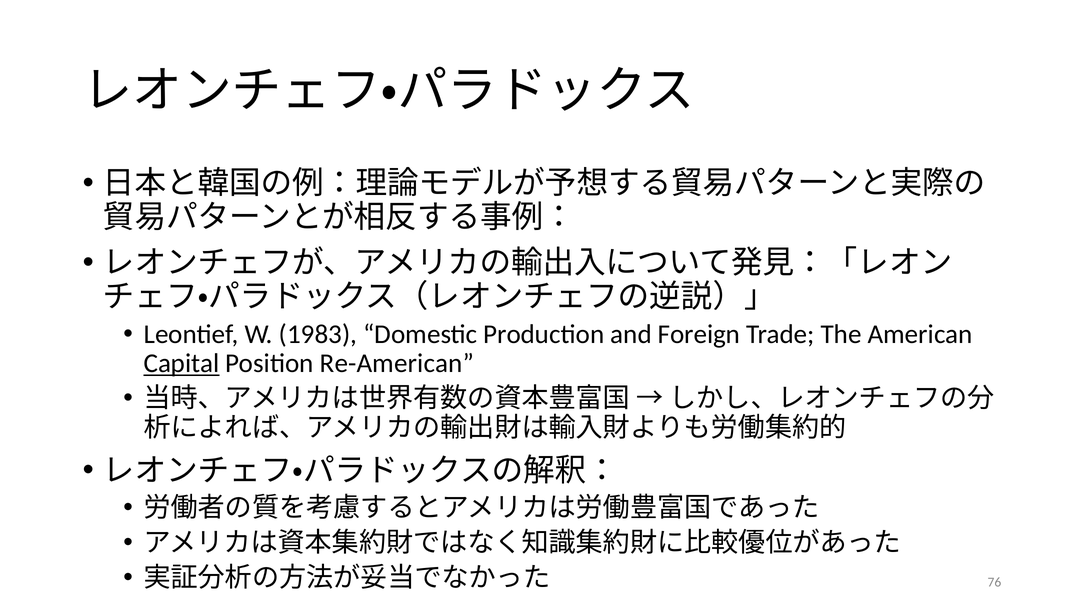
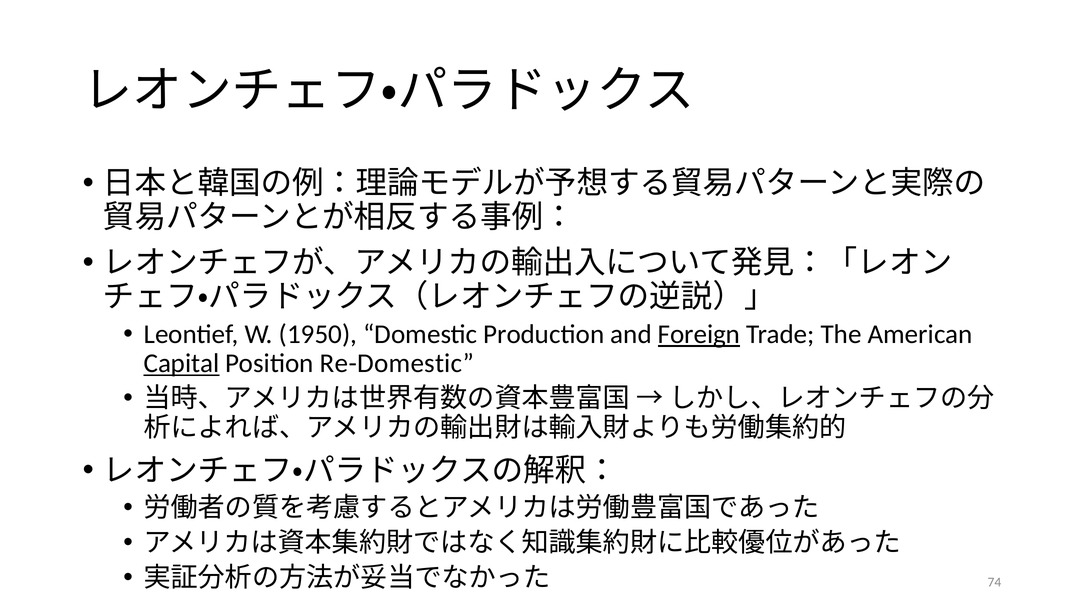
1983: 1983 -> 1950 (318, 334)
Foreign underline: none -> present (699, 334)
Re-American: Re-American -> Re-Domestic (397, 363)
76: 76 -> 74 (994, 582)
